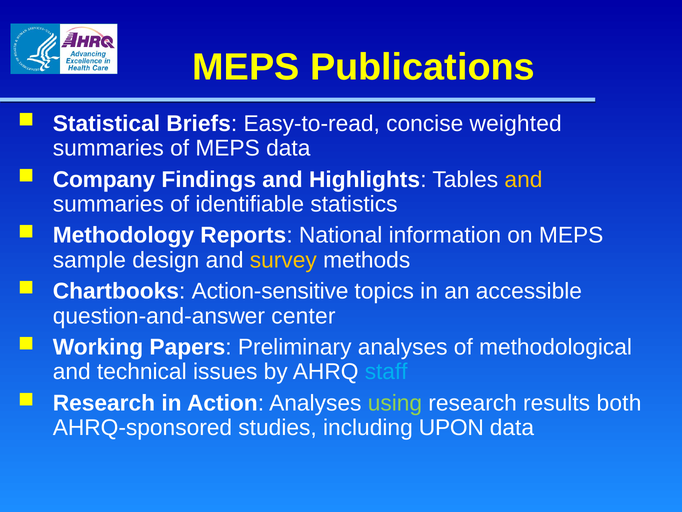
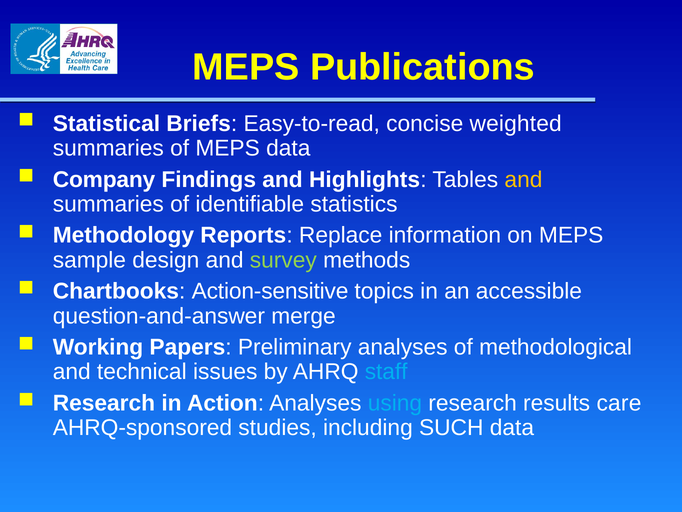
National: National -> Replace (341, 235)
survey colour: yellow -> light green (283, 260)
center: center -> merge (304, 316)
using colour: light green -> light blue (395, 403)
both: both -> care (619, 403)
UPON: UPON -> SUCH (451, 427)
